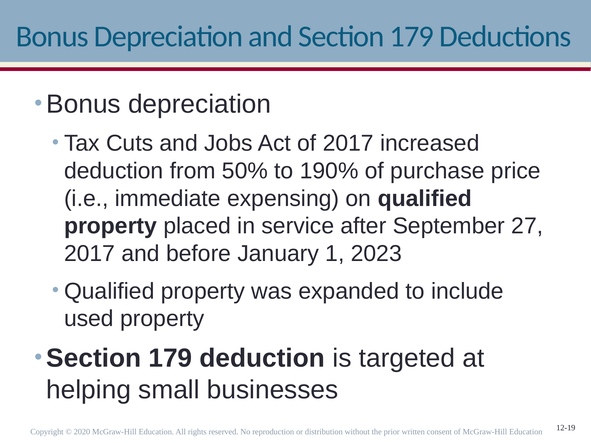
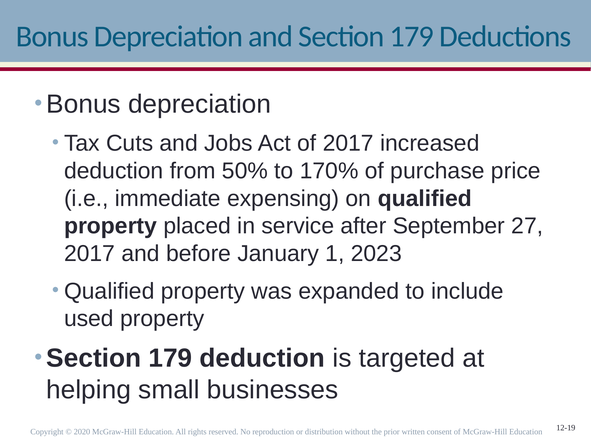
190%: 190% -> 170% (329, 171)
